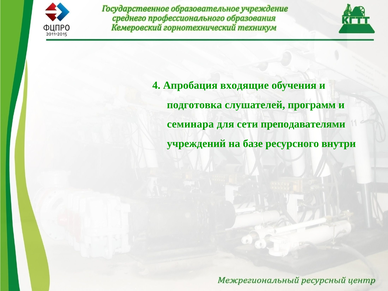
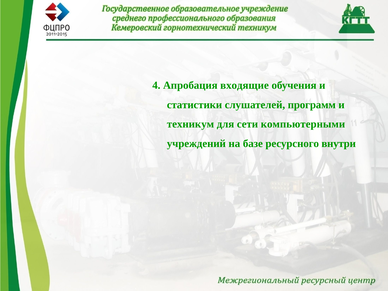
подготовка: подготовка -> статистики (194, 105)
семинара: семинара -> техникум (190, 124)
преподавателями: преподавателями -> компьютерными (303, 124)
